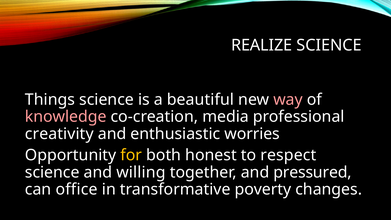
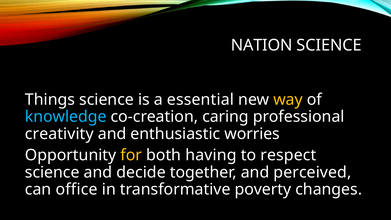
REALIZE: REALIZE -> NATION (262, 45)
beautiful: beautiful -> essential (200, 100)
way colour: pink -> yellow (288, 100)
knowledge colour: pink -> light blue (66, 117)
media: media -> caring (226, 117)
honest: honest -> having (211, 155)
willing: willing -> decide (141, 172)
pressured: pressured -> perceived (312, 172)
